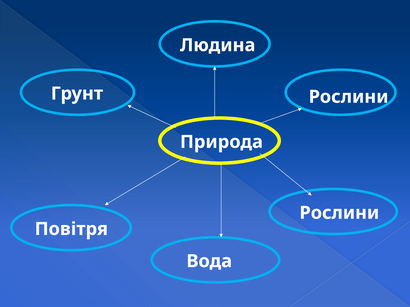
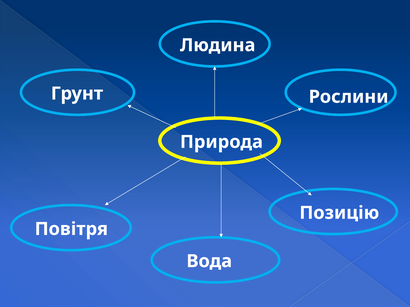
Рослини: Рослини -> Позицію (339, 213)
